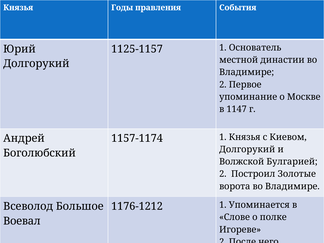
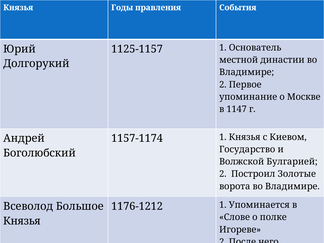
Долгорукий: Долгорукий -> Государство (247, 149)
Воевал: Воевал -> Князья (22, 221)
